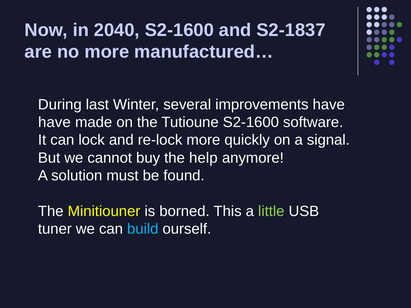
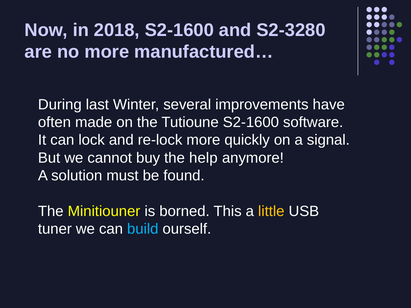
2040: 2040 -> 2018 (117, 30)
S2-1837: S2-1837 -> S2-3280 (291, 30)
have: have -> often (54, 122)
little colour: light green -> yellow (271, 211)
